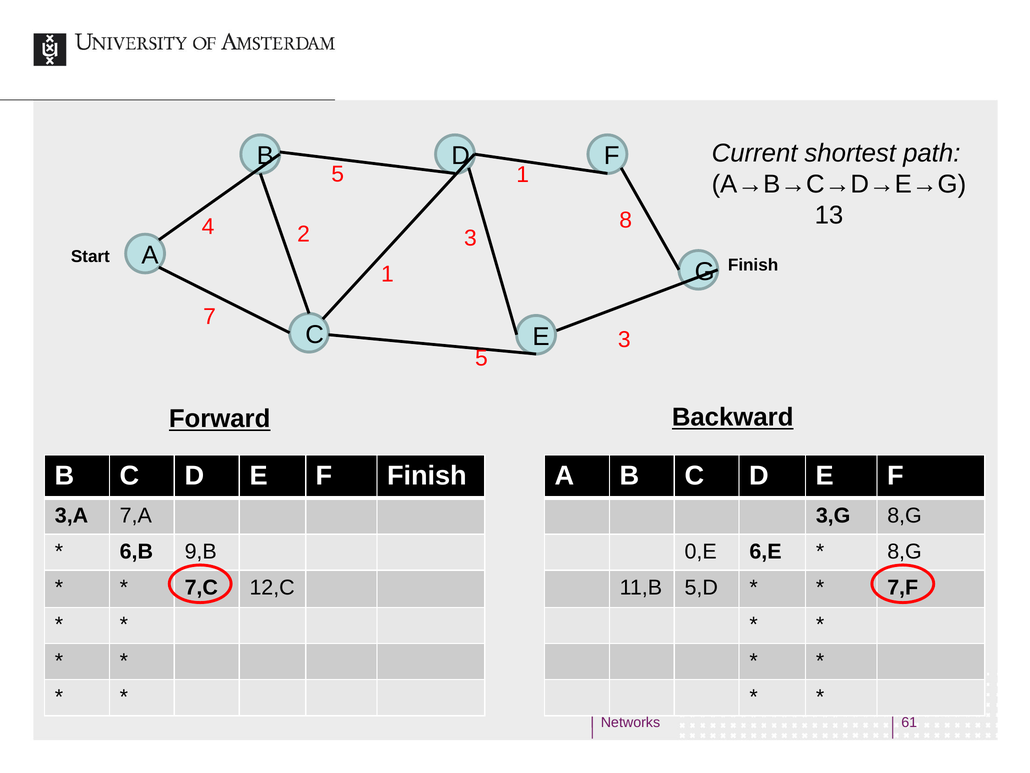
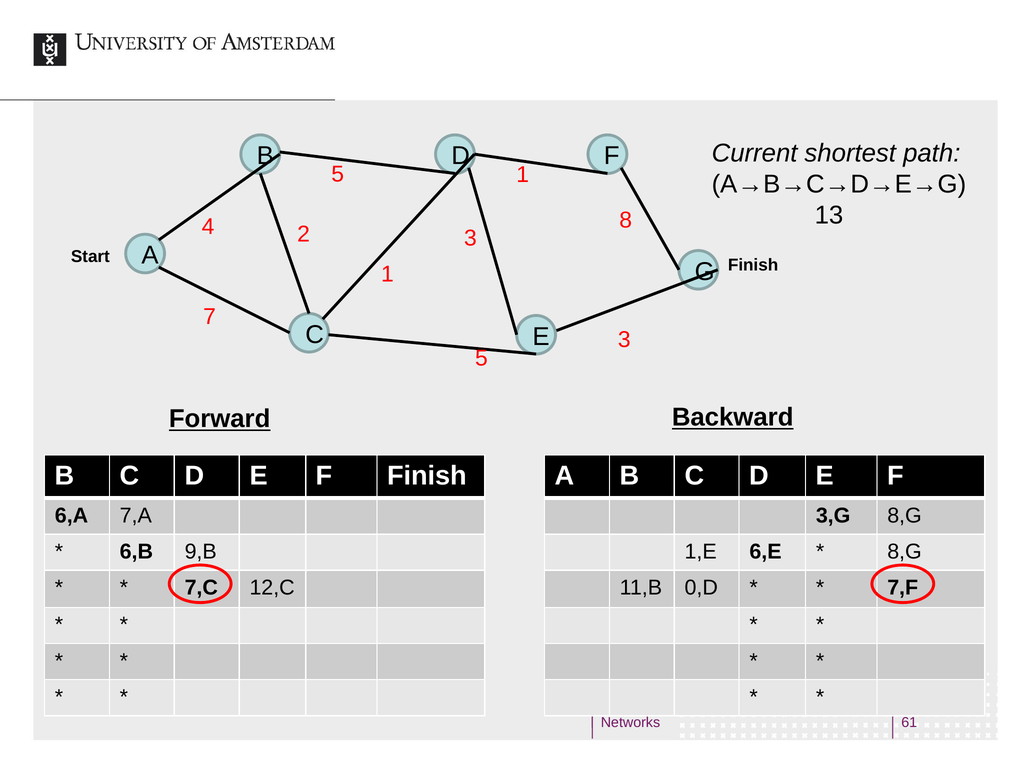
3,A: 3,A -> 6,A (72, 515)
0,E: 0,E -> 1,E (701, 551)
5,D: 5,D -> 0,D (701, 587)
